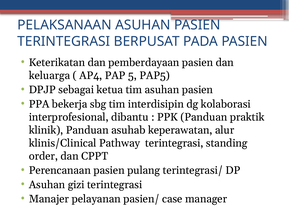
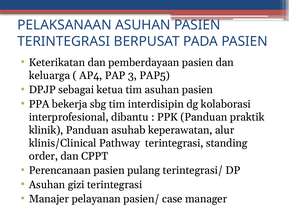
5: 5 -> 3 (132, 75)
